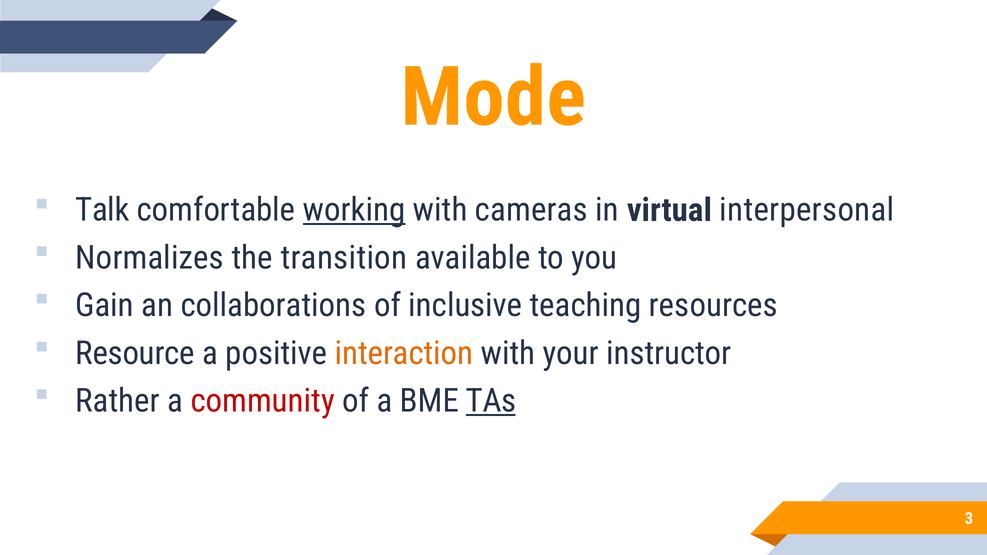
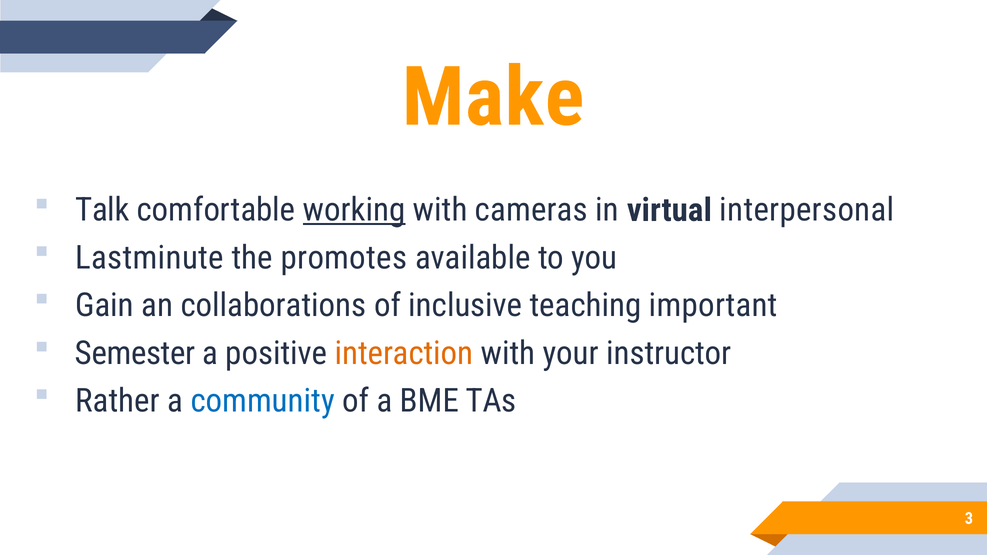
Mode: Mode -> Make (493, 98)
Normalizes: Normalizes -> Lastminute (150, 258)
transition: transition -> promotes (344, 258)
resources: resources -> important (713, 306)
Resource: Resource -> Semester (135, 353)
community colour: red -> blue (263, 401)
TAs underline: present -> none (491, 401)
